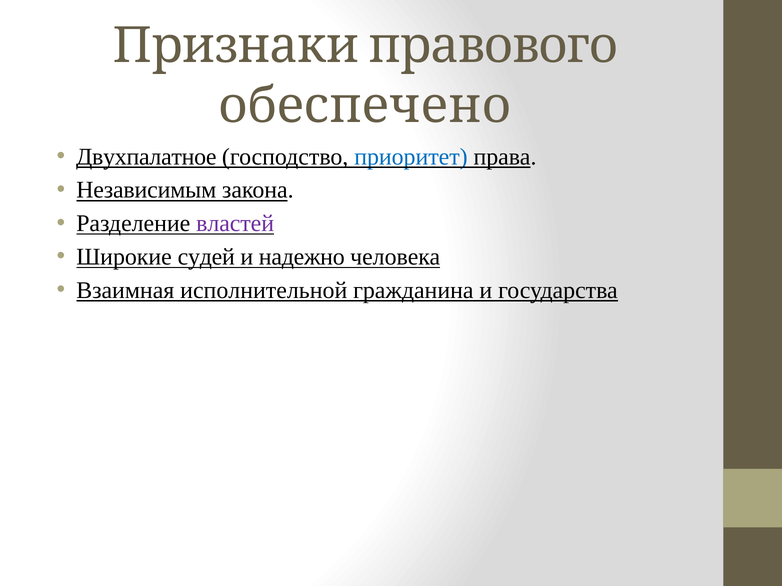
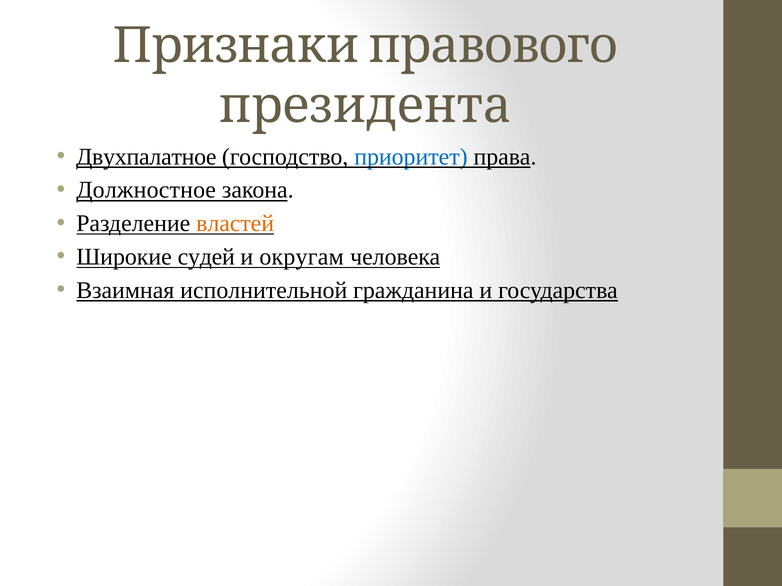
обеспечено: обеспечено -> президента (365, 106)
Независимым: Независимым -> Должностное (146, 190)
властей colour: purple -> orange (235, 224)
надежно: надежно -> округам (302, 257)
